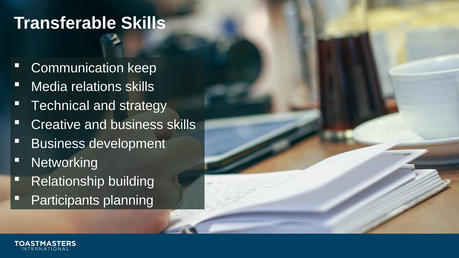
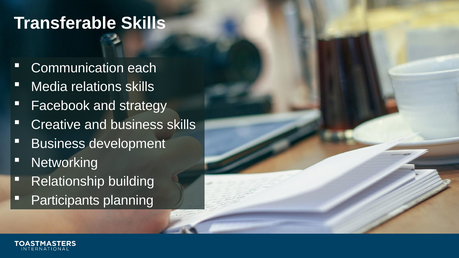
keep: keep -> each (142, 68)
Technical: Technical -> Facebook (60, 106)
